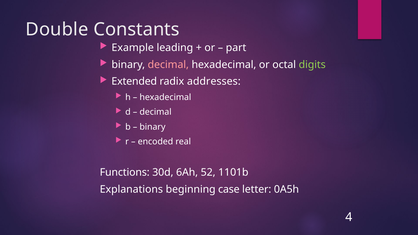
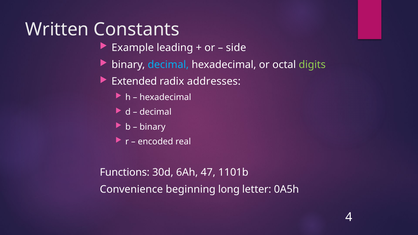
Double: Double -> Written (57, 29)
part: part -> side (236, 48)
decimal colour: pink -> light blue (168, 65)
52: 52 -> 47 (208, 173)
Explanations: Explanations -> Convenience (131, 189)
case: case -> long (229, 189)
